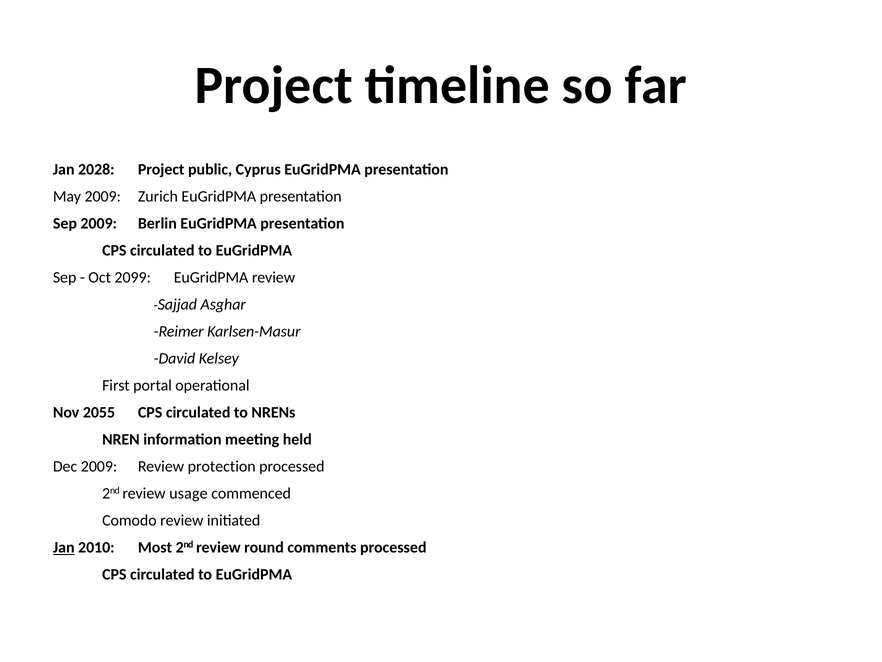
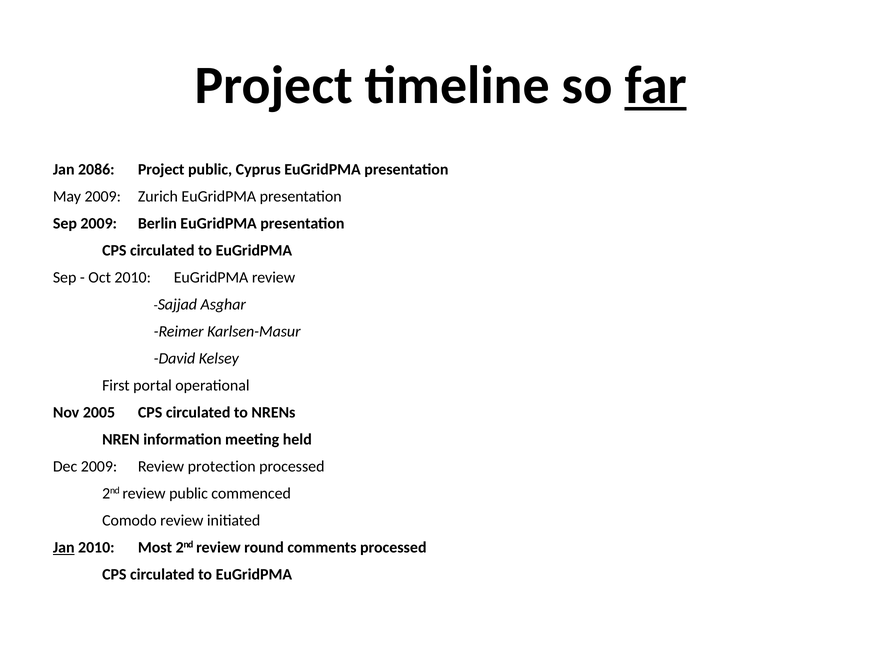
far underline: none -> present (656, 85)
2028: 2028 -> 2086 (96, 169)
Oct 2099: 2099 -> 2010 (133, 277)
2055: 2055 -> 2005 (99, 412)
review usage: usage -> public (189, 493)
